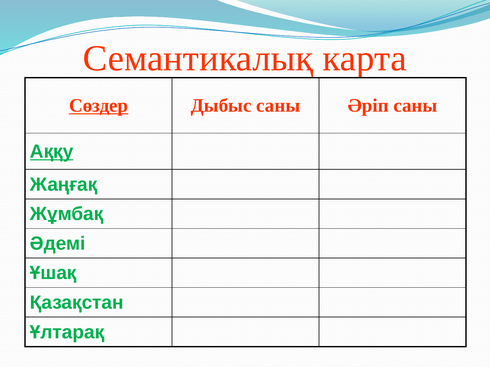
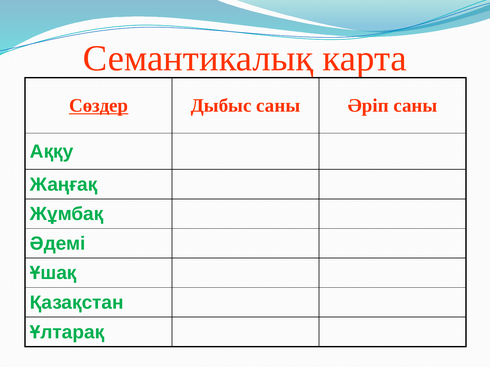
Аққу underline: present -> none (52, 152)
